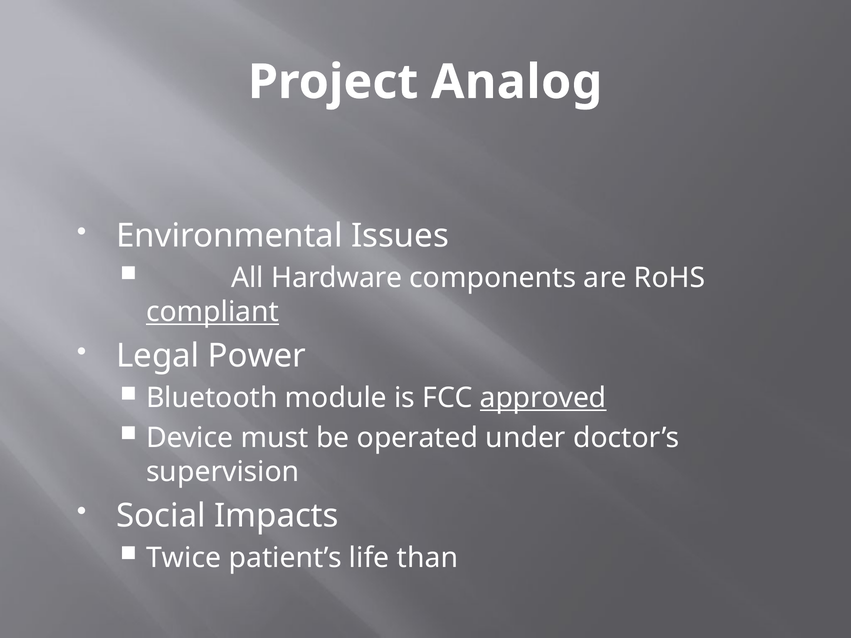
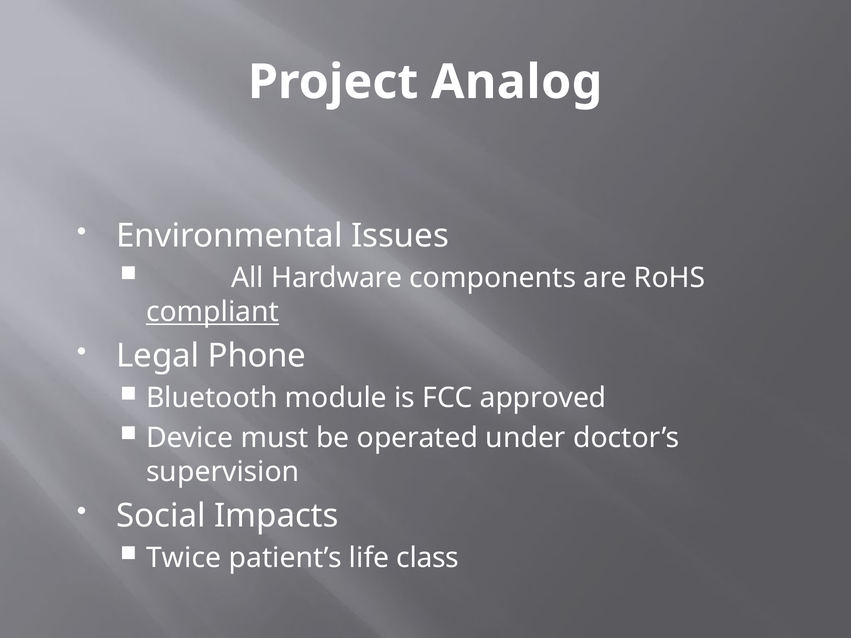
Power: Power -> Phone (257, 356)
approved underline: present -> none (543, 398)
than: than -> class (428, 558)
